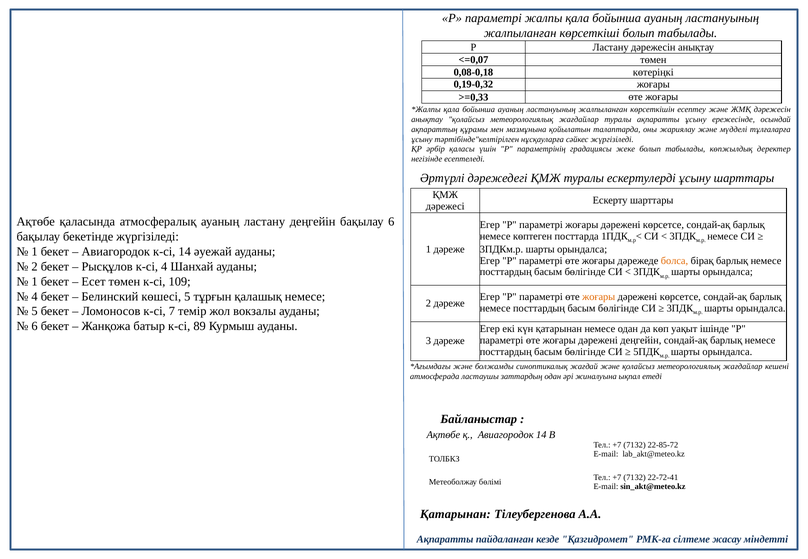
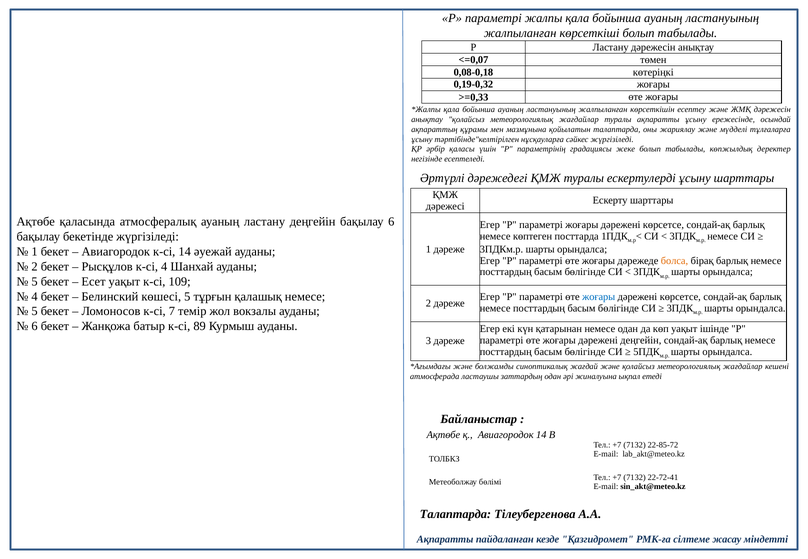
1: 1 -> 5 (35, 282)
Есет төмен: төмен -> уақыт (124, 282)
жоғары colour: orange -> blue (599, 297)
Қатарынан: Қатарынан -> Талаптарда (455, 515)
